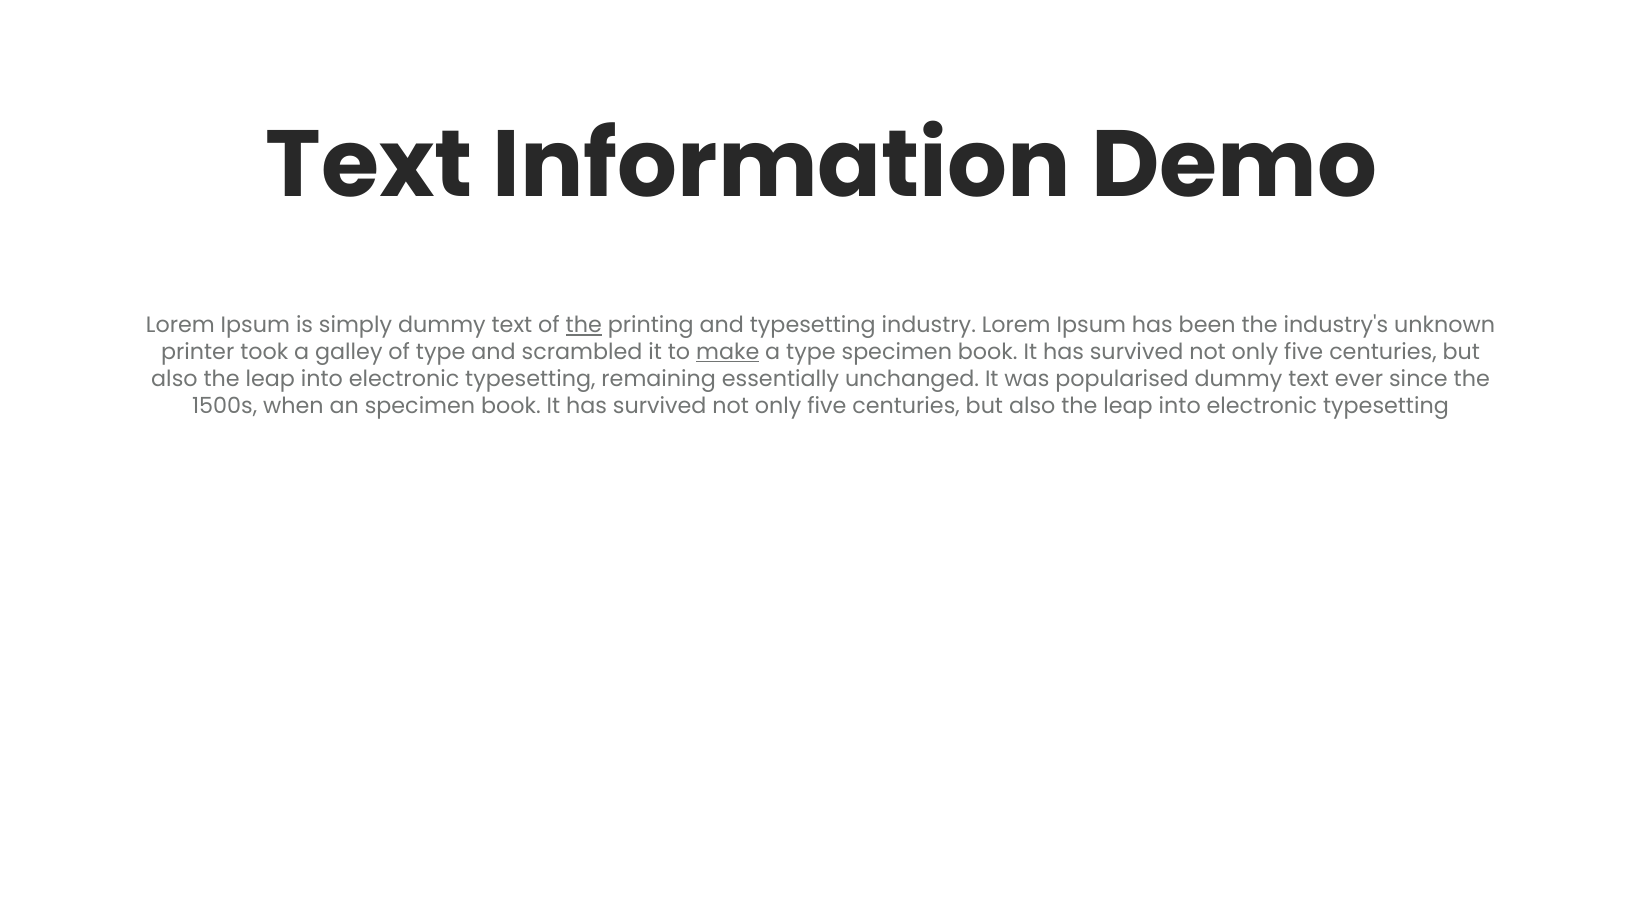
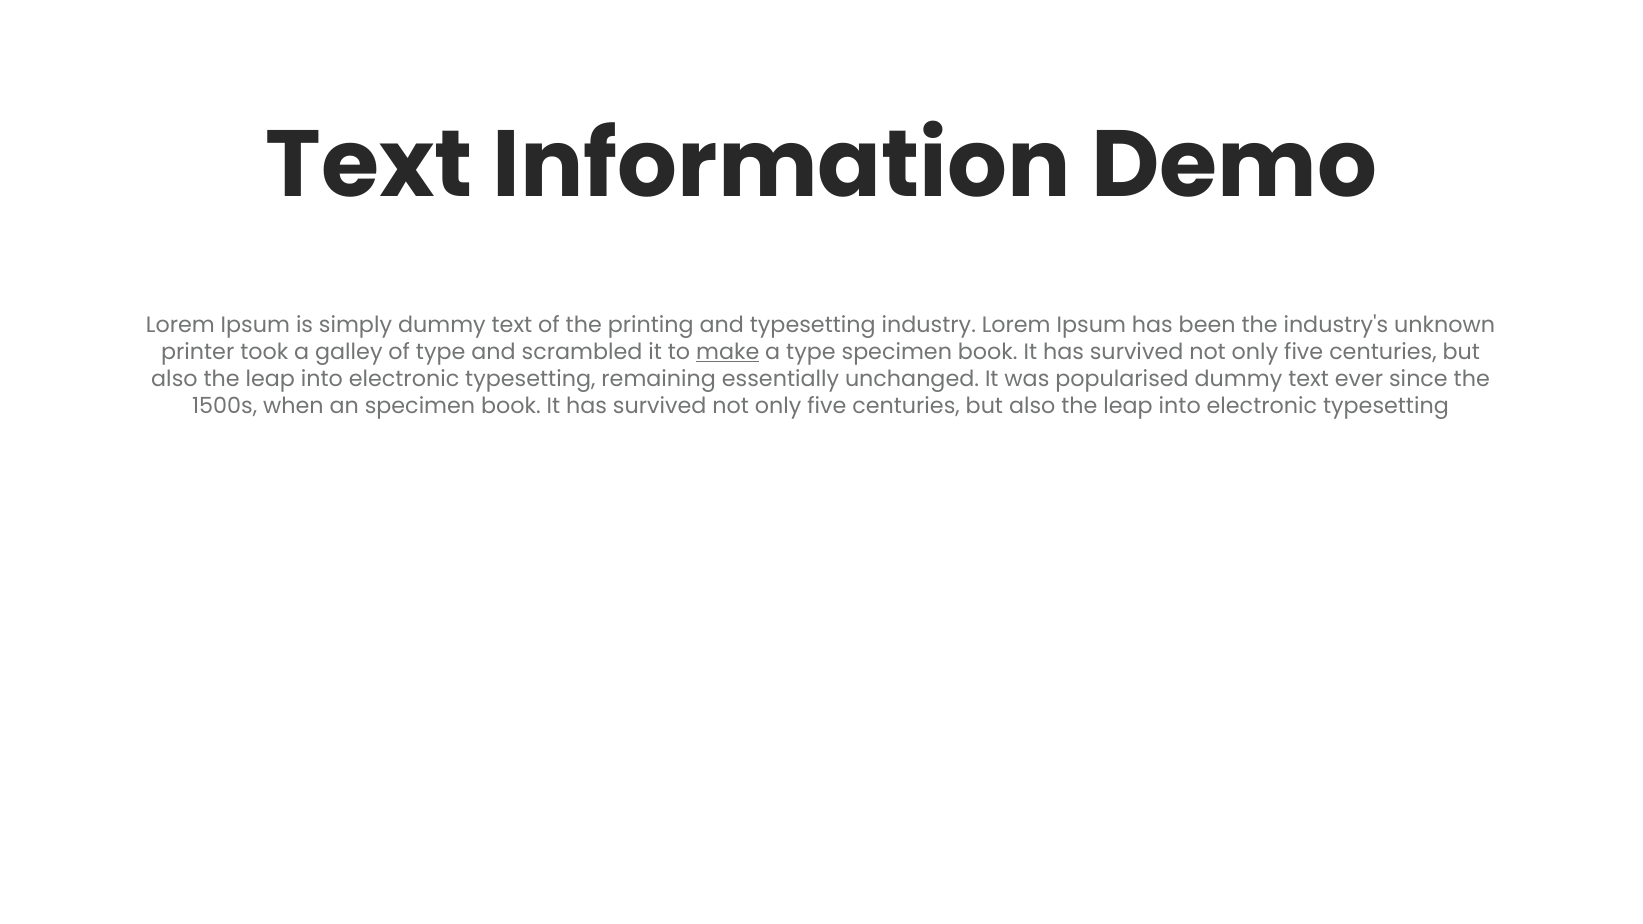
the underline: present -> none (584, 326)
